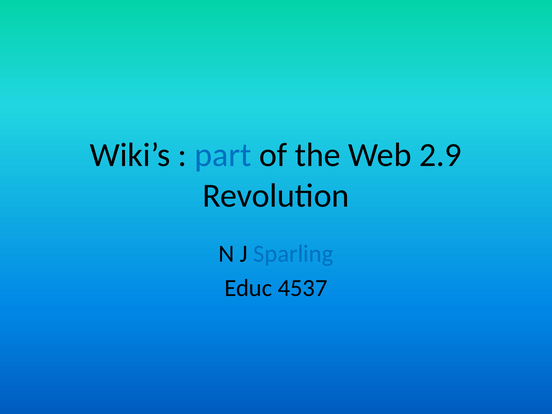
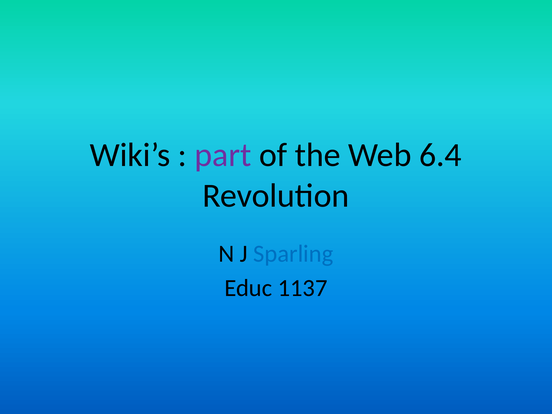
part colour: blue -> purple (223, 155)
2.9: 2.9 -> 6.4 (440, 155)
4537: 4537 -> 1137 (303, 288)
